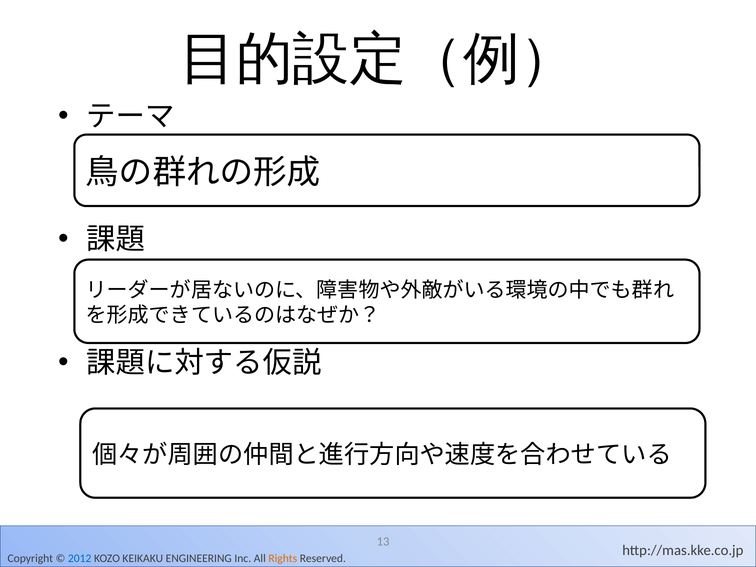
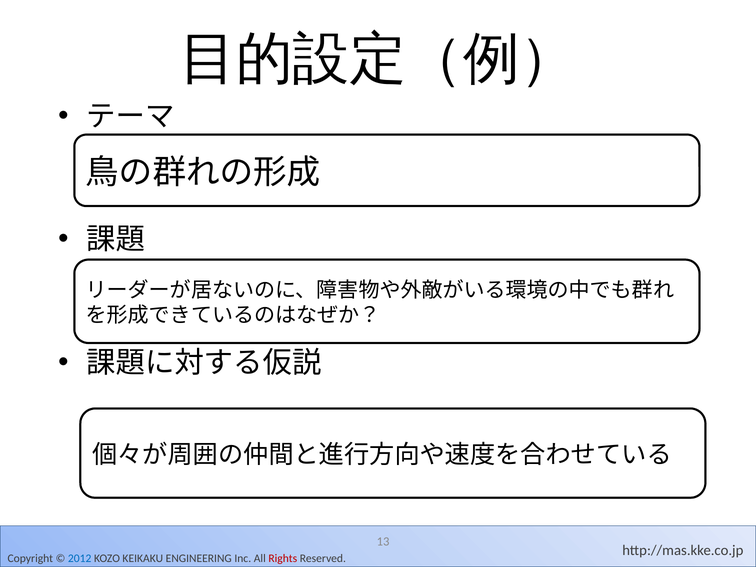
Rights colour: orange -> red (283, 559)
